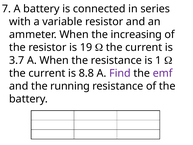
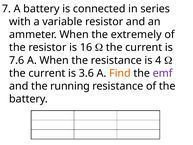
increasing: increasing -> extremely (136, 34)
19: 19 -> 16 (86, 47)
3.7: 3.7 -> 7.6 (17, 60)
1: 1 -> 4 (158, 60)
8.8: 8.8 -> 3.6 (86, 73)
Find colour: purple -> orange (120, 73)
